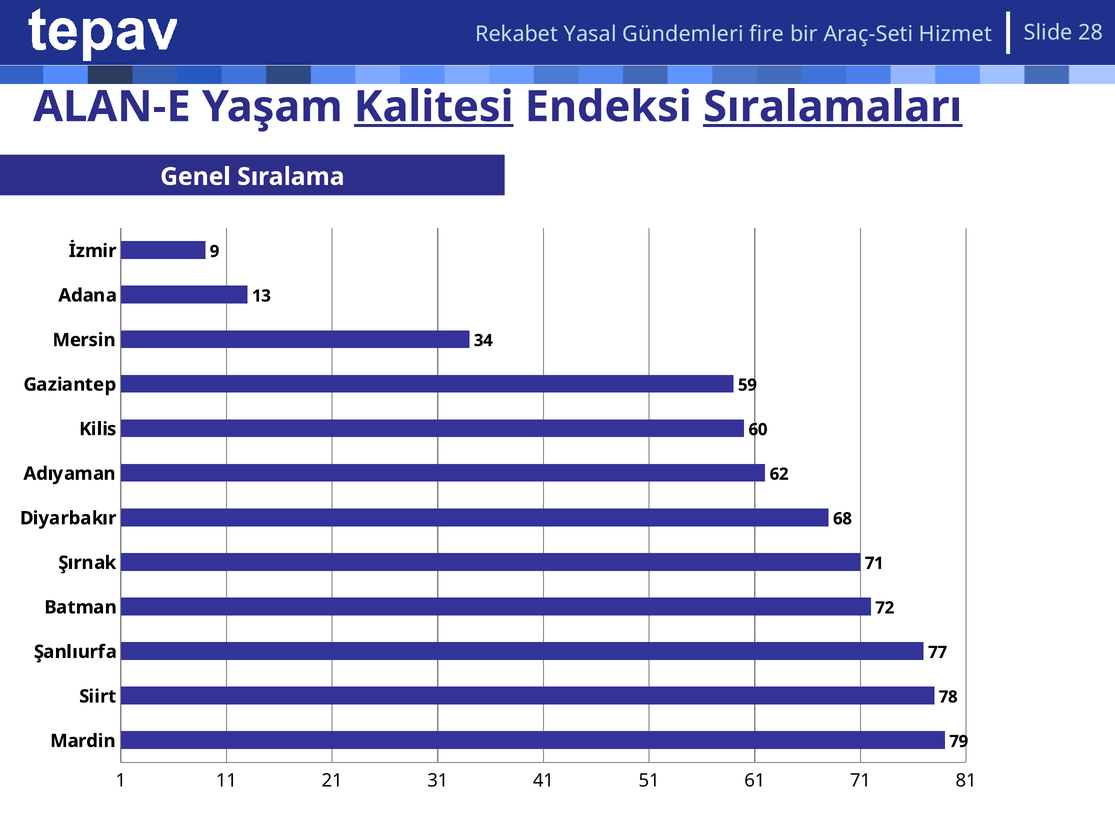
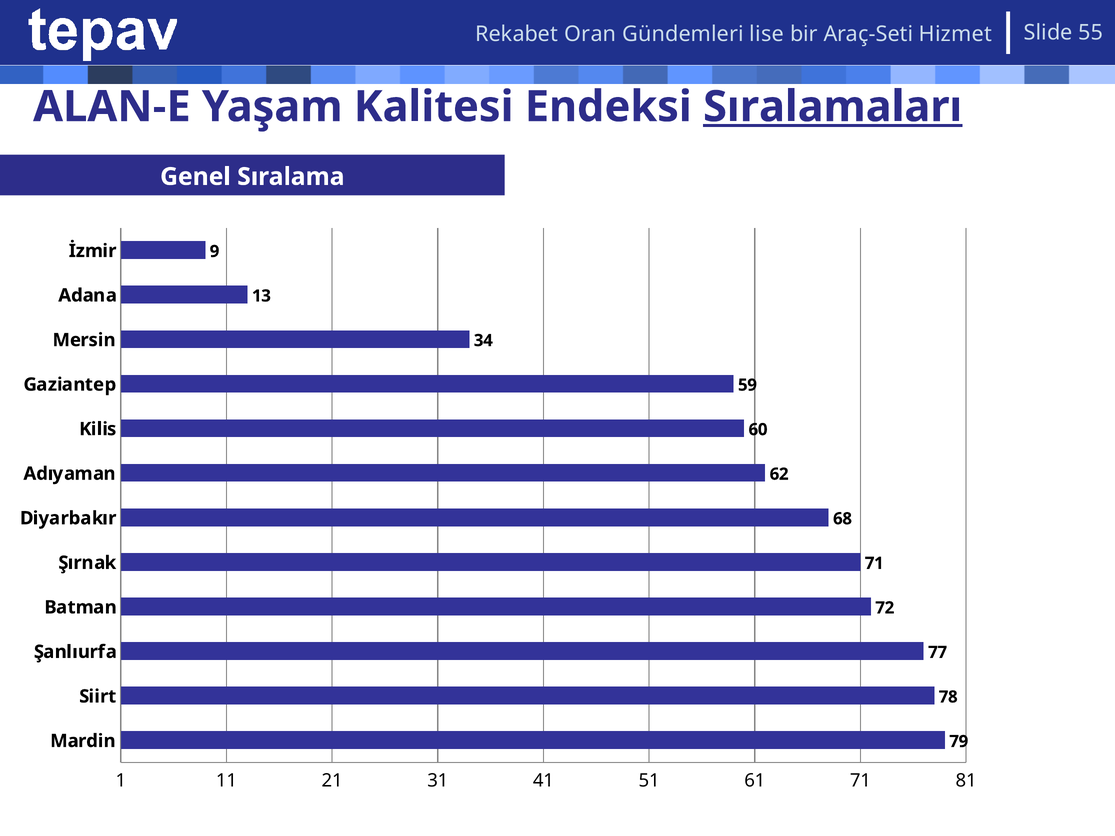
Yasal: Yasal -> Oran (590, 34)
fire: fire -> lise (767, 34)
28: 28 -> 55 (1091, 32)
Kalitesi underline: present -> none (434, 107)
